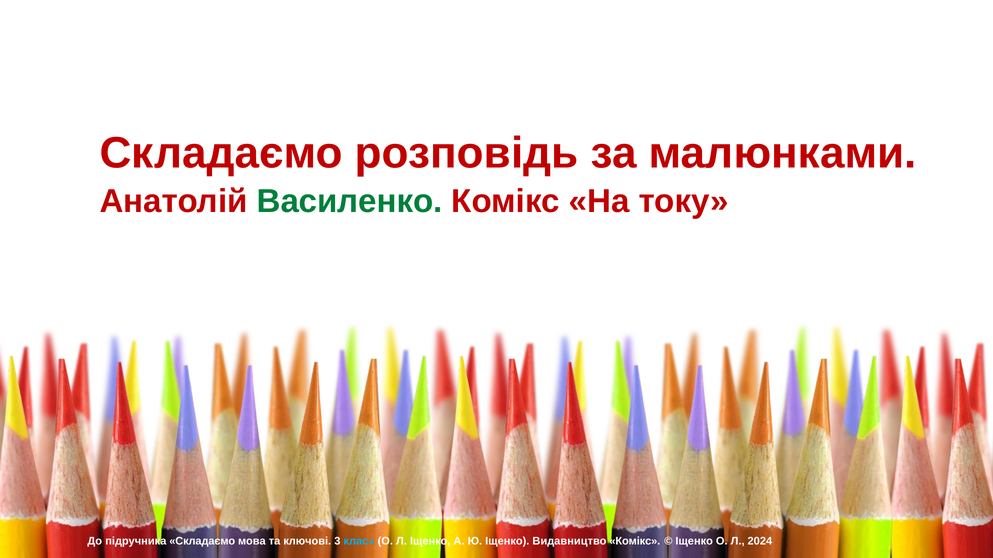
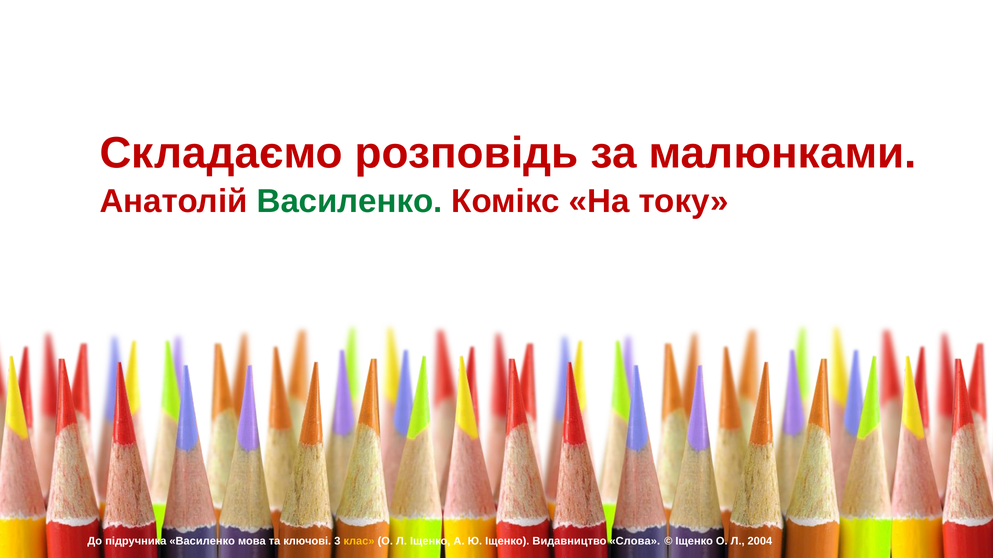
підручника Складаємо: Складаємо -> Василенко (202, 542)
клас colour: light blue -> yellow (359, 542)
Видавництво Комікс: Комікс -> Слова (635, 542)
2024: 2024 -> 2004 (760, 542)
